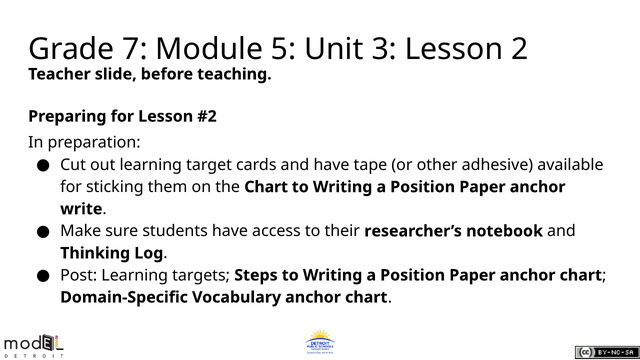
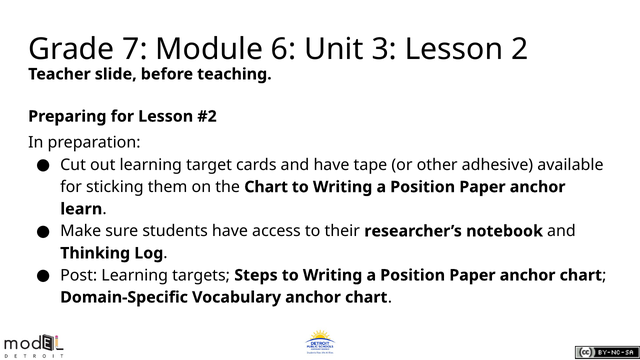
5: 5 -> 6 (284, 49)
write: write -> learn (81, 209)
